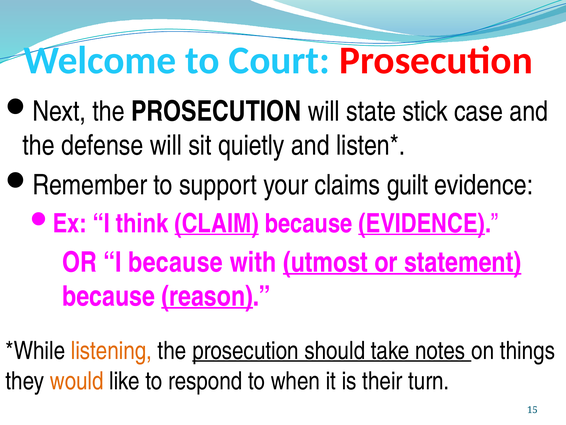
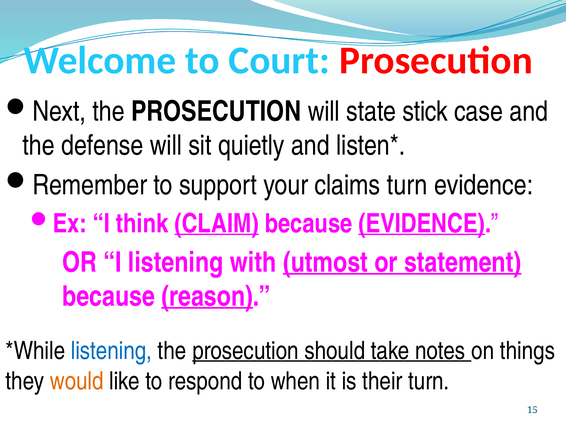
claims guilt: guilt -> turn (407, 185)
I because: because -> listening (176, 262)
listening colour: orange -> blue (111, 350)
